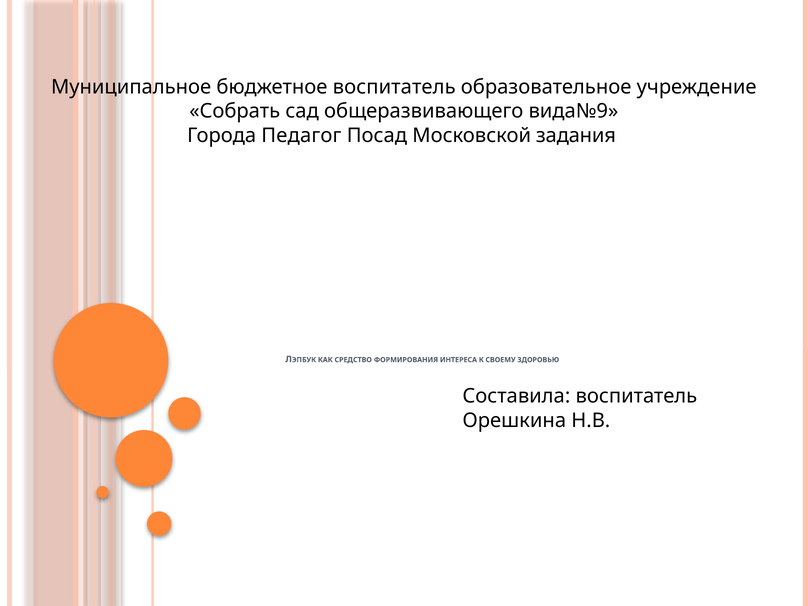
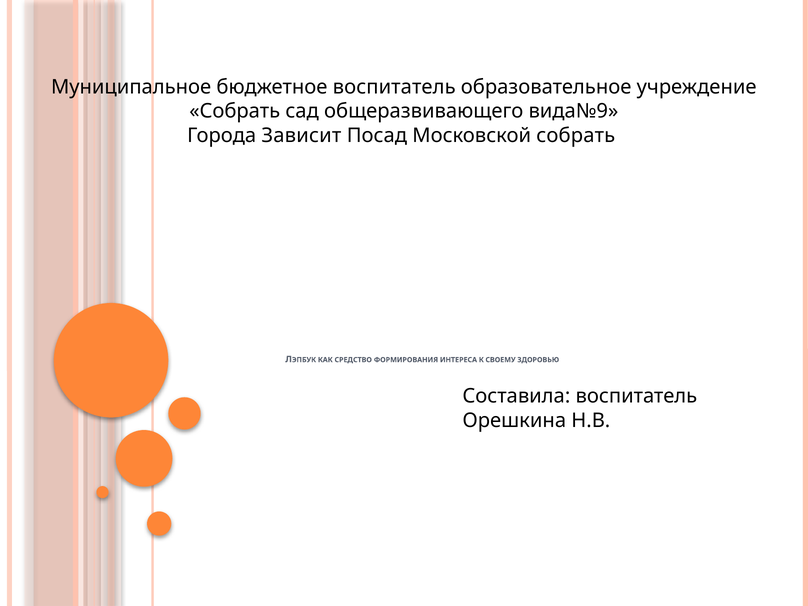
Педагог: Педагог -> Зависит (301, 135)
Московской задания: задания -> собрать (576, 135)
